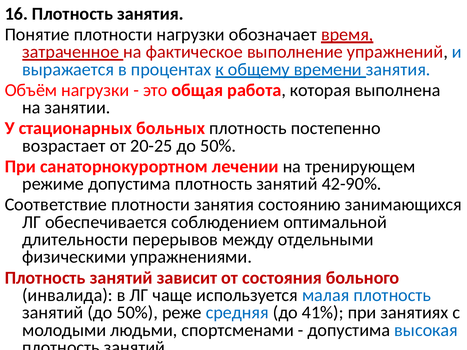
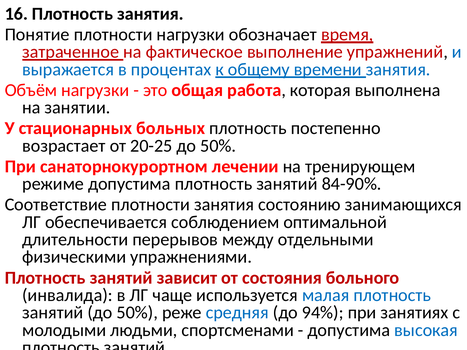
42-90%: 42-90% -> 84-90% (352, 184)
41%: 41% -> 94% (323, 313)
